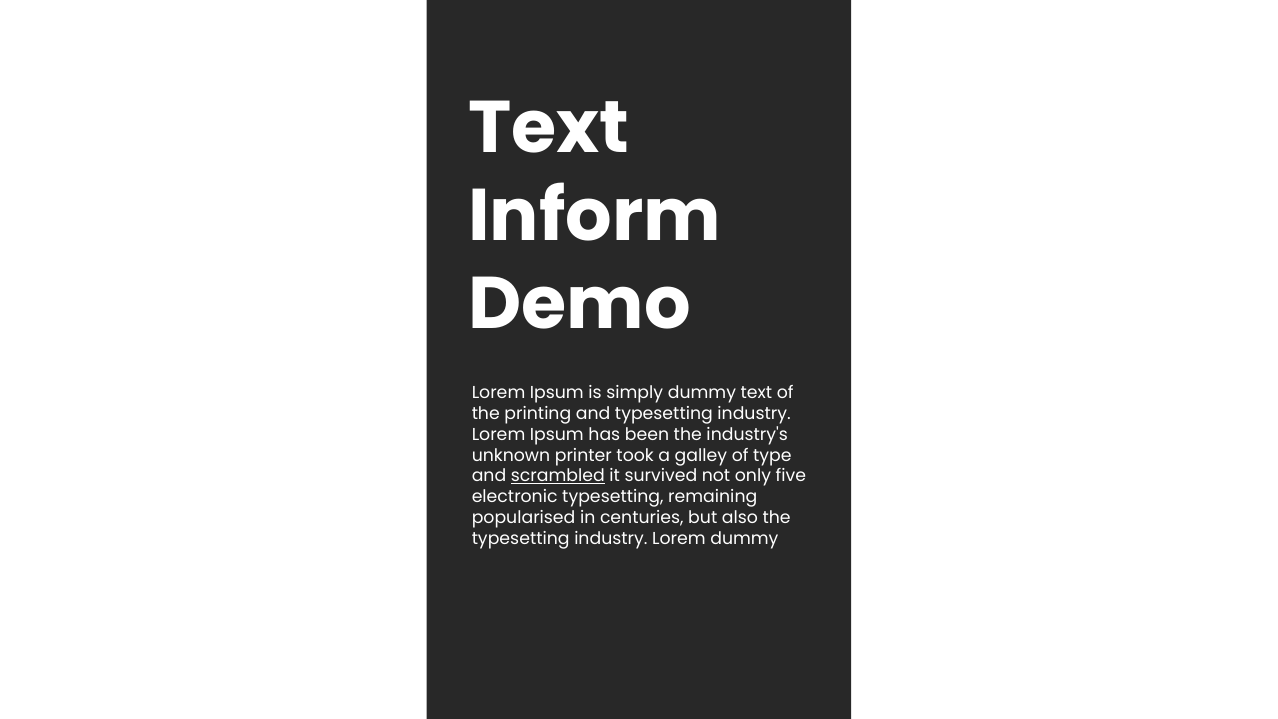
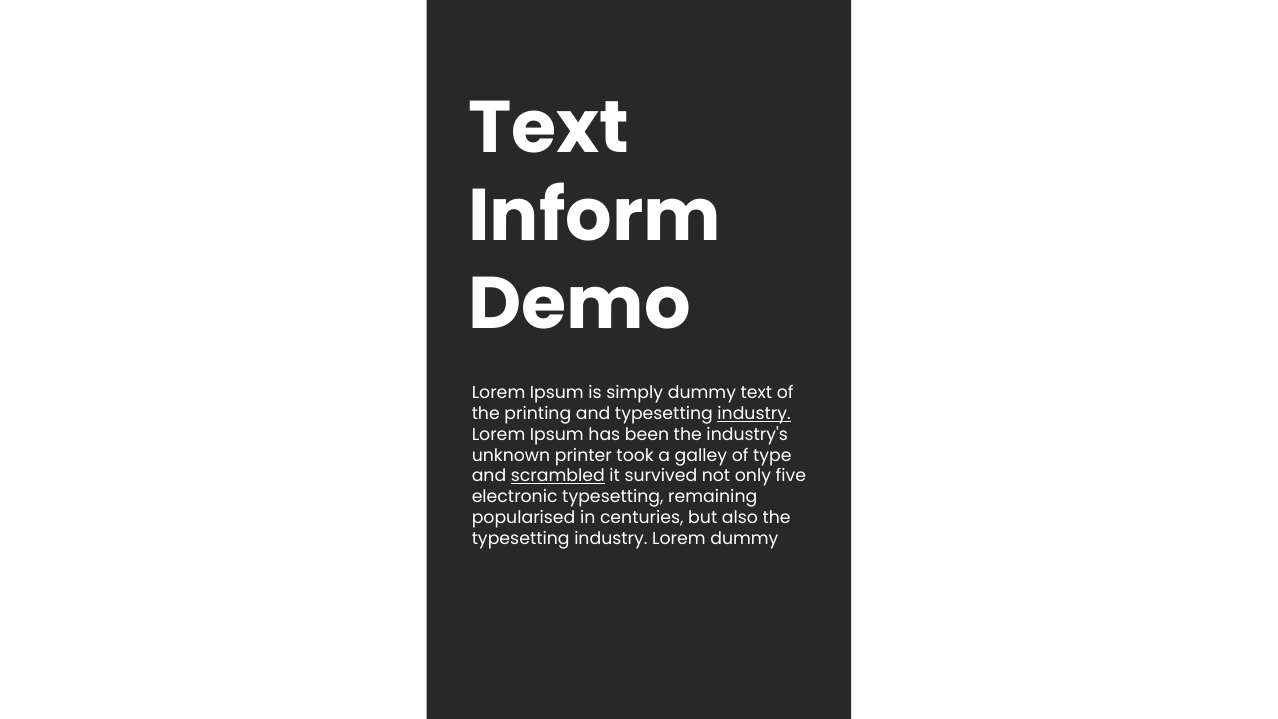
industry underline: none -> present (754, 414)
